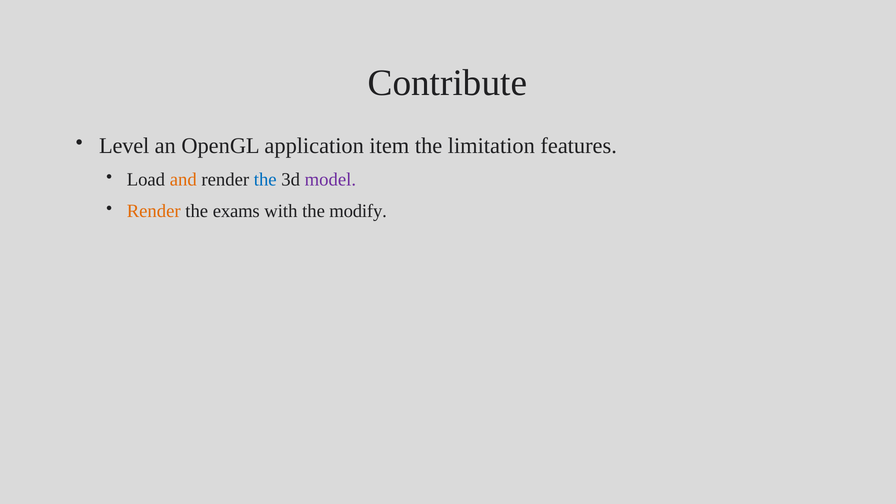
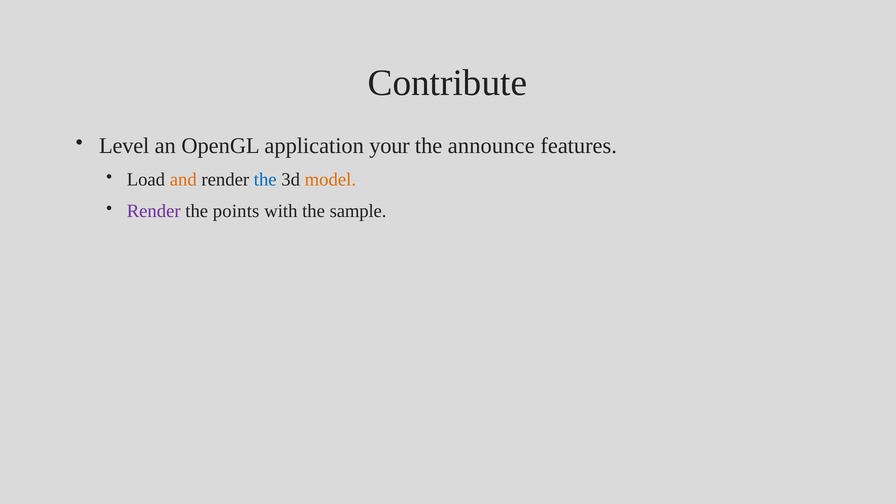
item: item -> your (390, 146)
limitation: limitation -> announce (491, 146)
model colour: purple -> orange (330, 179)
Render colour: orange -> purple (154, 211)
exams: exams -> points (236, 211)
modify: modify -> sample (358, 211)
